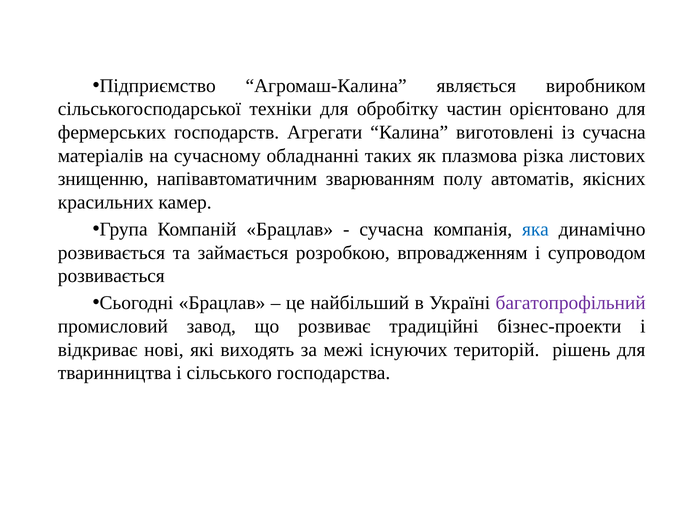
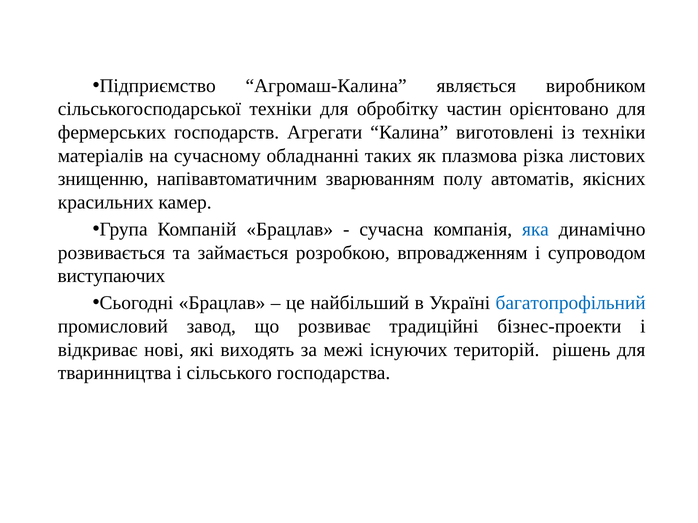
із сучасна: сучасна -> техніки (614, 132)
розвивається: розвивається -> виступаючих (111, 276)
багатопрофільний colour: purple -> blue (571, 303)
